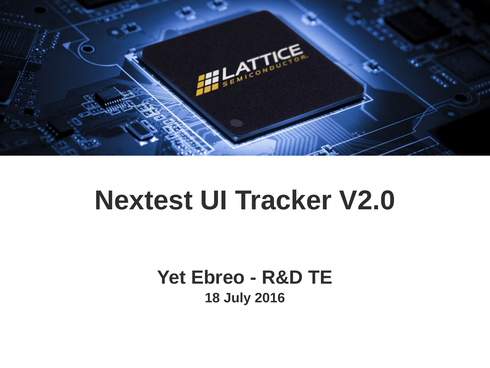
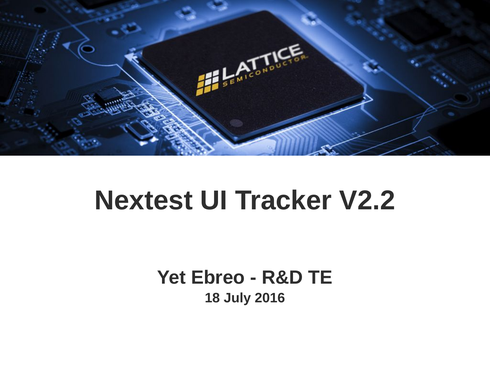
V2.0: V2.0 -> V2.2 (367, 200)
